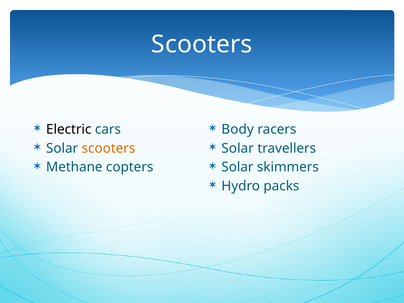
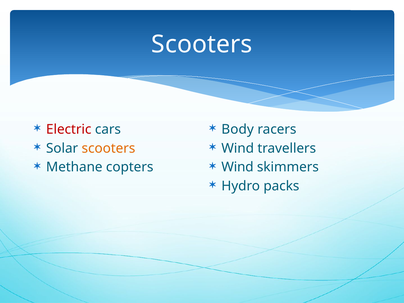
Electric colour: black -> red (69, 129)
Solar: Solar -> Wind (238, 148)
Solar: Solar -> Wind (237, 167)
